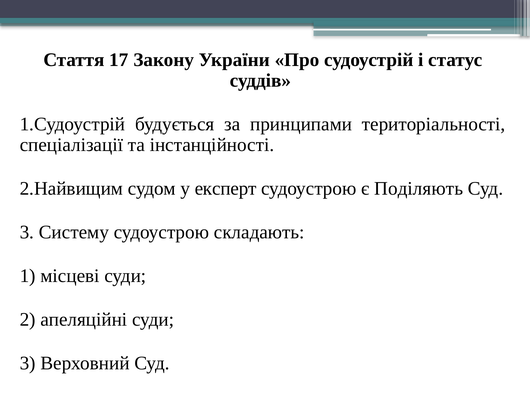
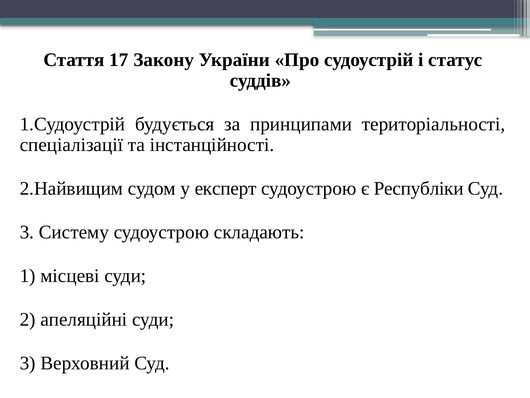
Поділяють: Поділяють -> Республіки (419, 188)
